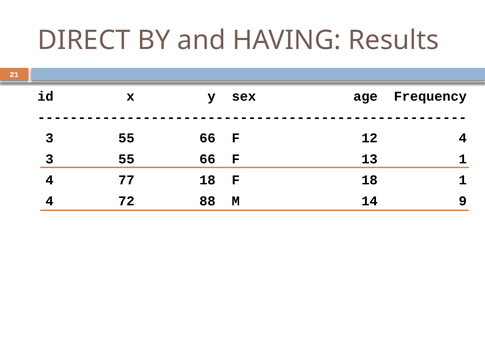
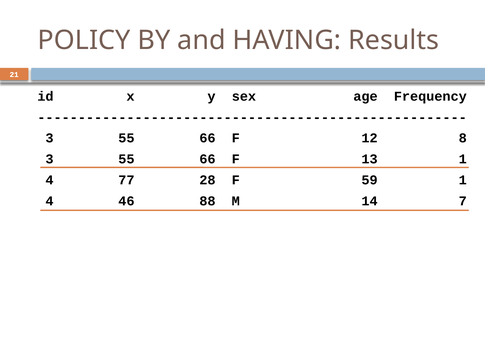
DIRECT: DIRECT -> POLICY (84, 40)
12 4: 4 -> 8 (463, 138)
77 18: 18 -> 28 (207, 180)
F 18: 18 -> 59 (370, 180)
72: 72 -> 46 (126, 201)
9: 9 -> 7 (463, 201)
